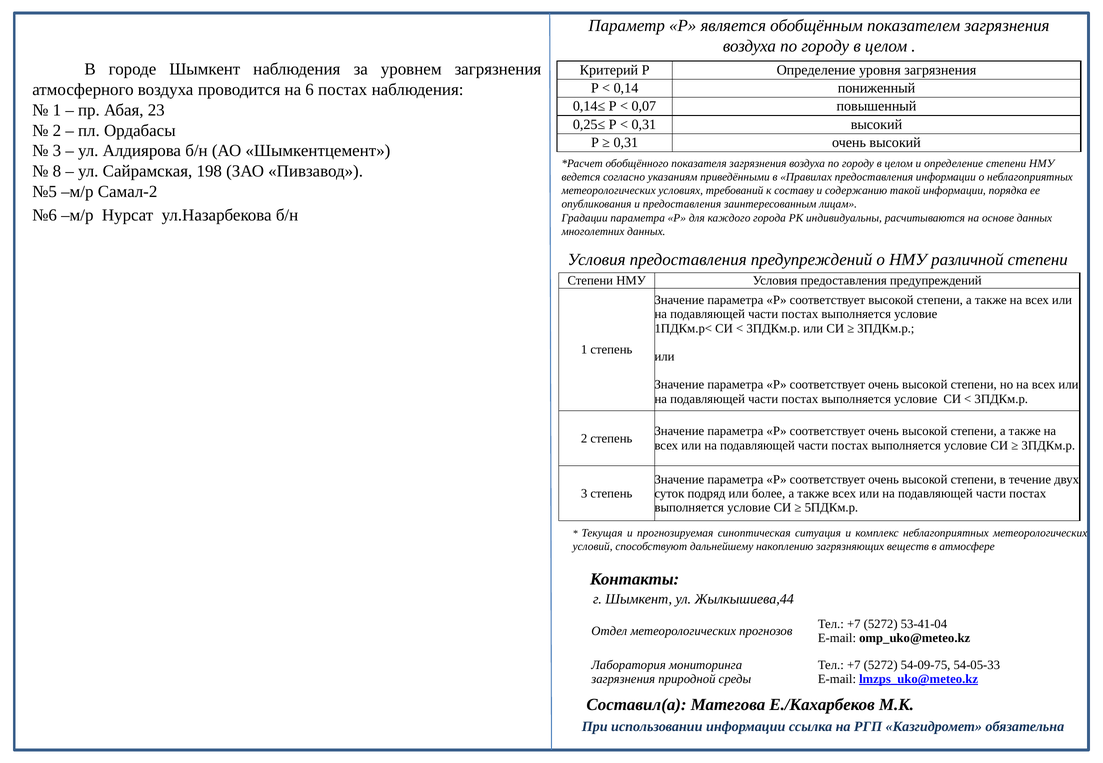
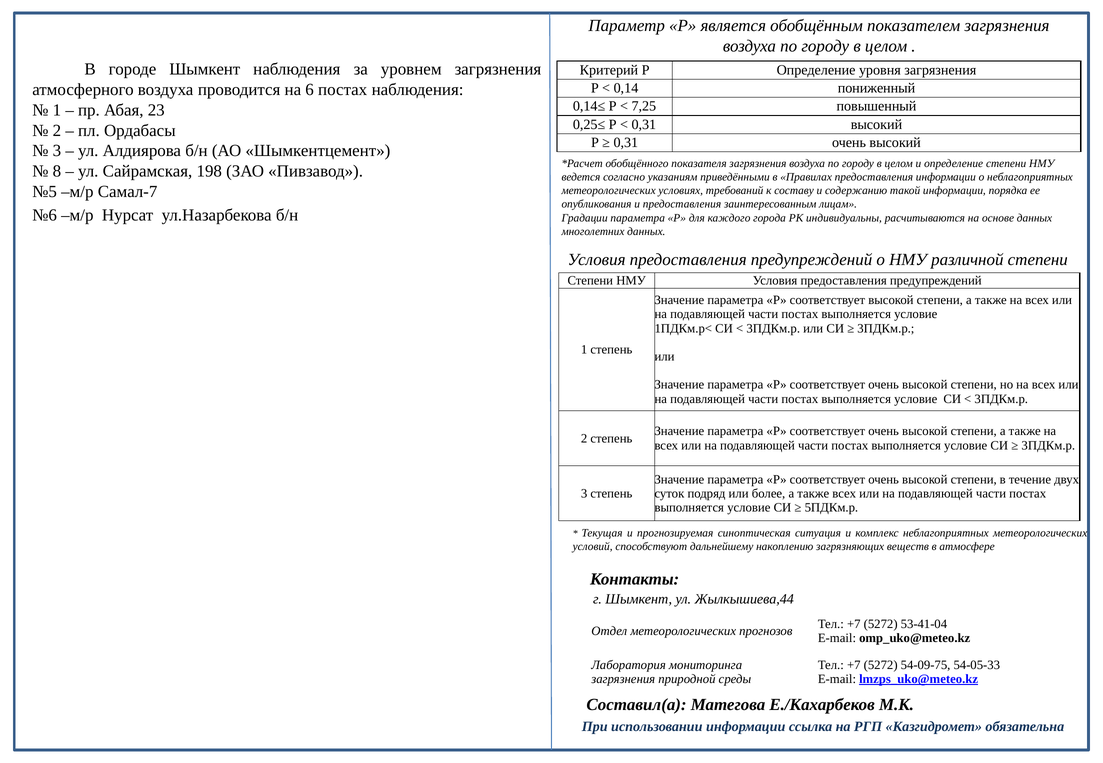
0,07: 0,07 -> 7,25 (644, 106)
Самал-2: Самал-2 -> Самал-7 (128, 192)
